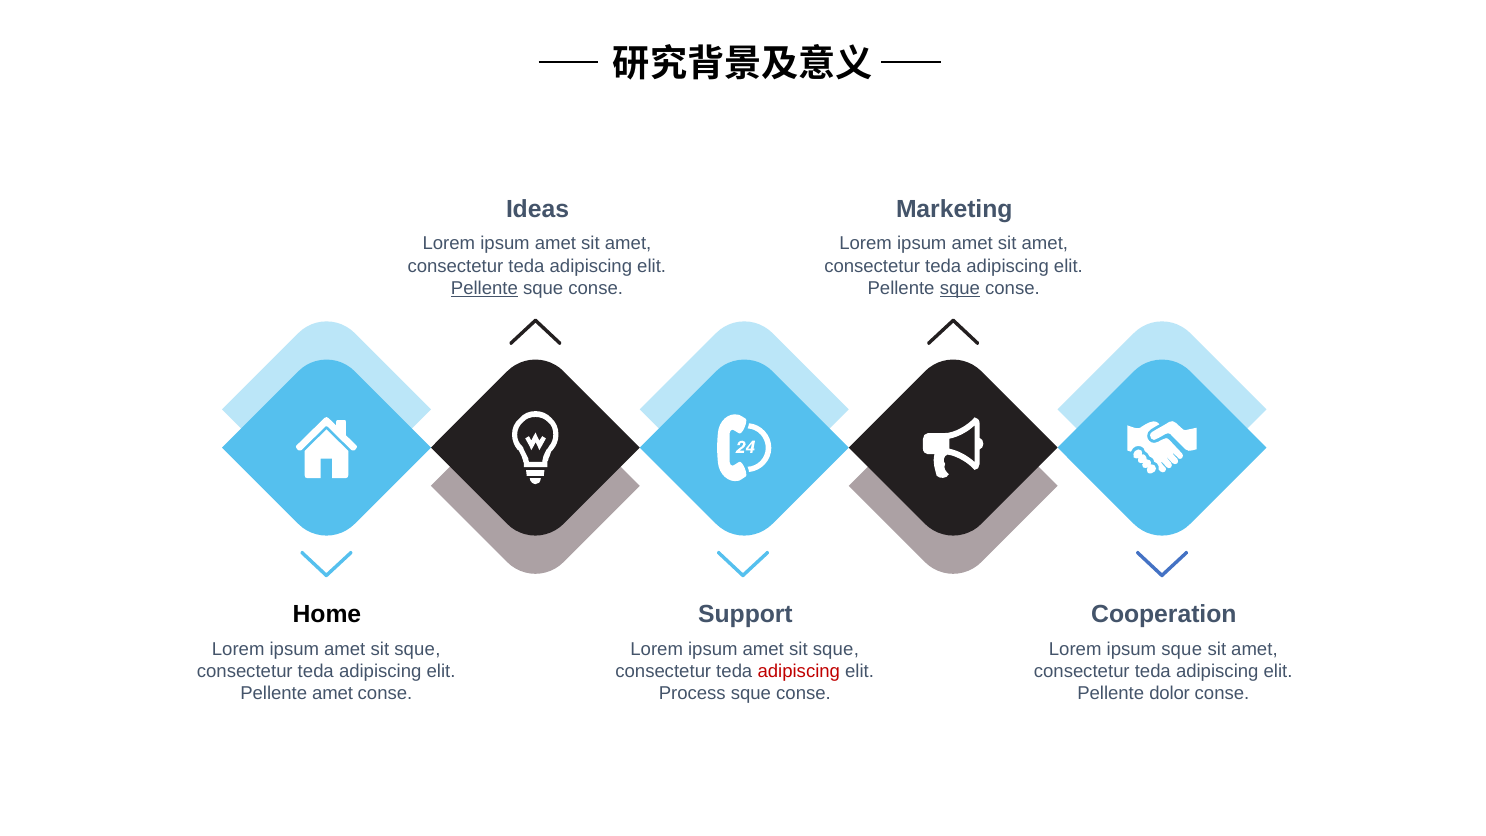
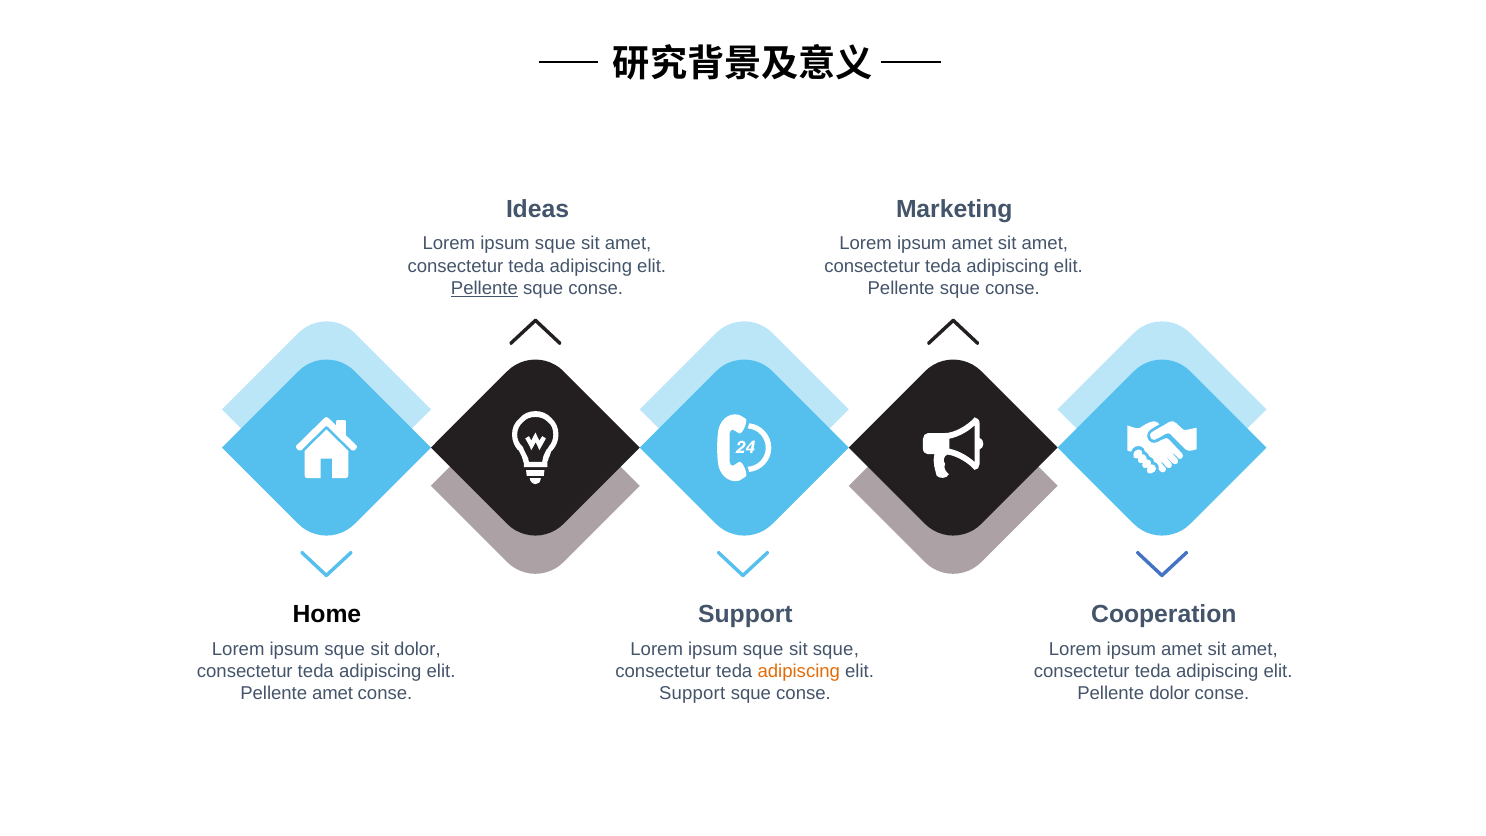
amet: amet -> sque (555, 244)
sque underline: present -> none (960, 288)
amet: amet -> sque (345, 649)
sque: sque -> dolor (417, 649)
amet: amet -> sque (763, 649)
sque: sque -> amet (1182, 649)
adipiscing colour: red -> orange (799, 671)
Process: Process -> Support (692, 693)
